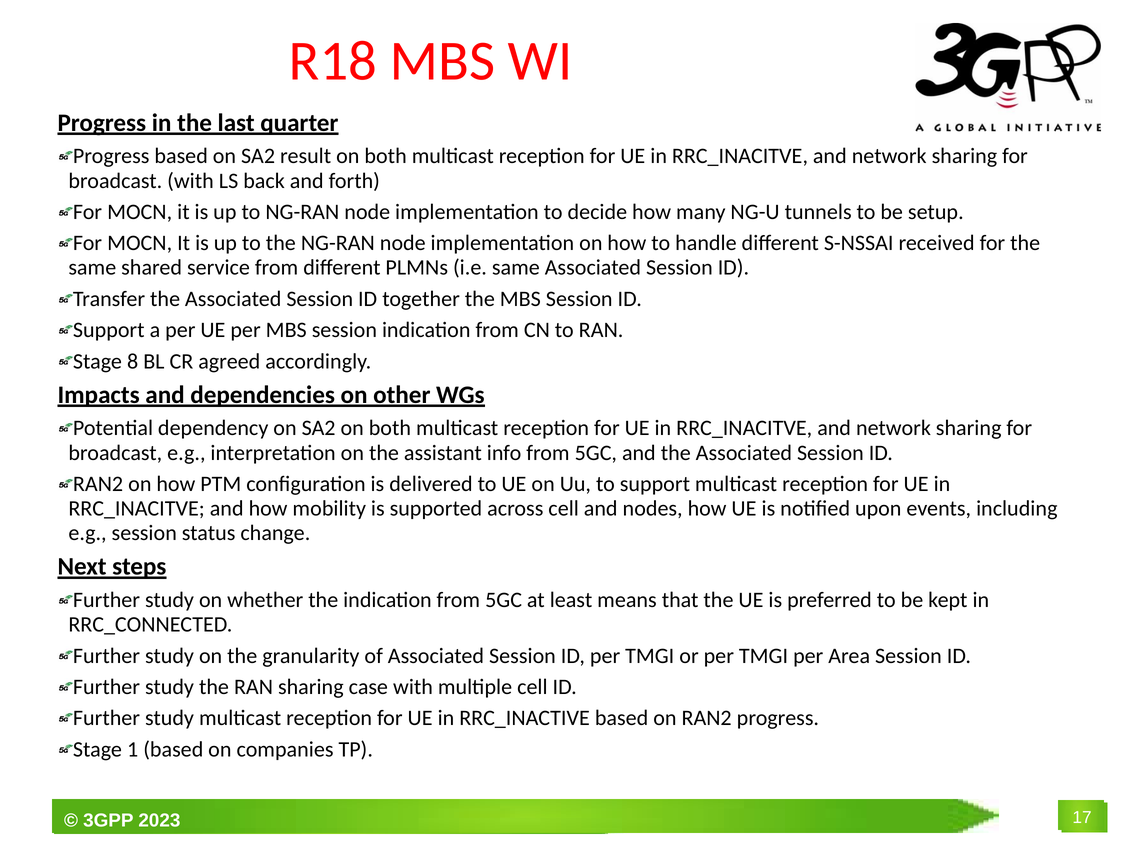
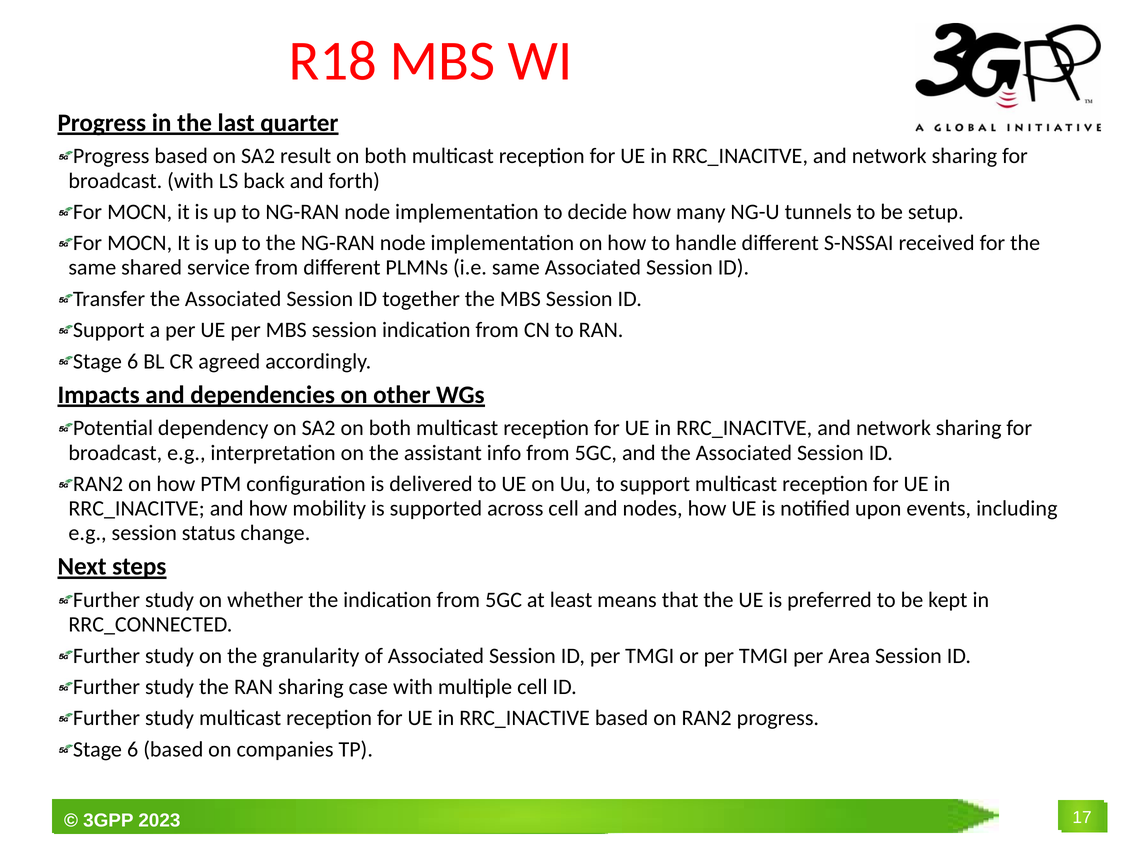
8: 8 -> 6 (133, 361)
1: 1 -> 6 (133, 750)
